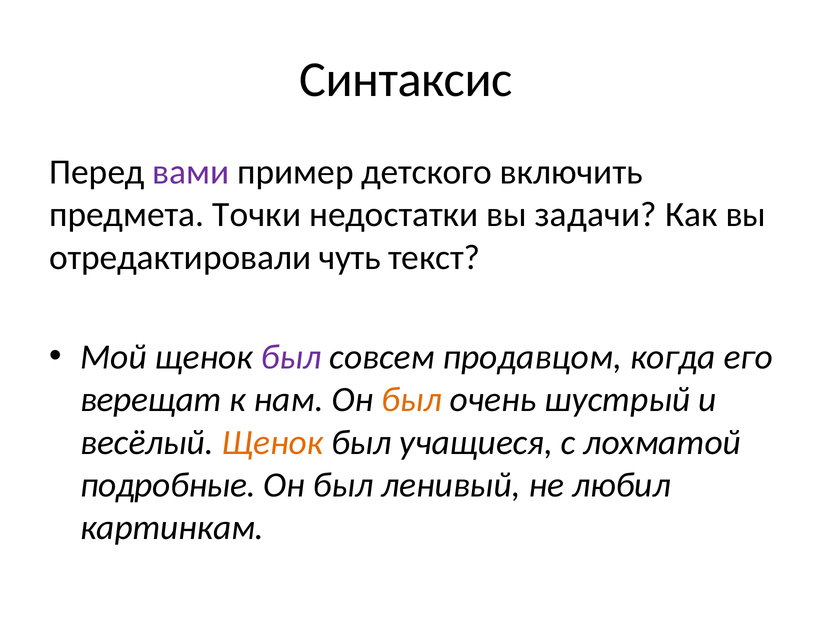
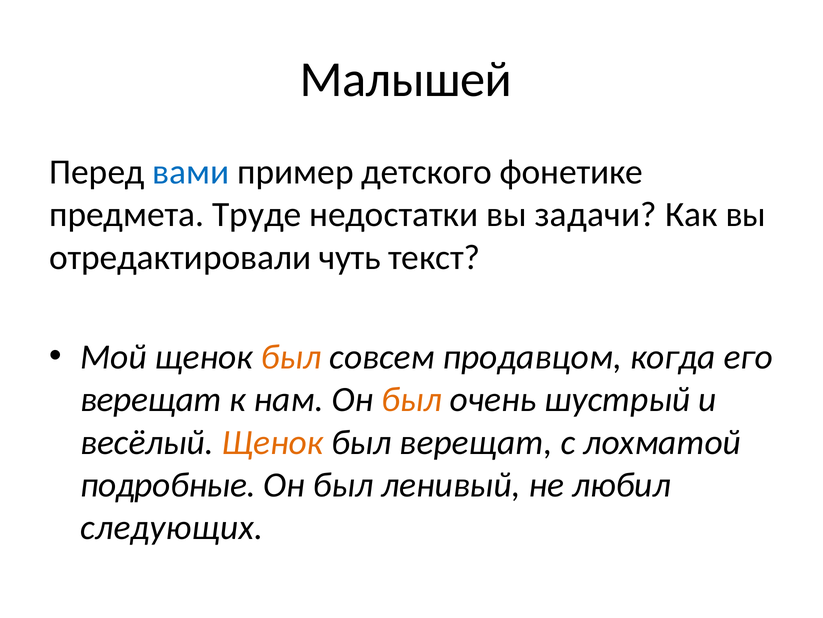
Синтаксис: Синтаксис -> Малышей (406, 80)
вами colour: purple -> blue (191, 172)
включить: включить -> фонетике (571, 172)
Точки: Точки -> Труде (257, 214)
был colour: purple -> orange (291, 357)
был учащиеся: учащиеся -> верещат (476, 442)
картинкам: картинкам -> следующих (172, 527)
